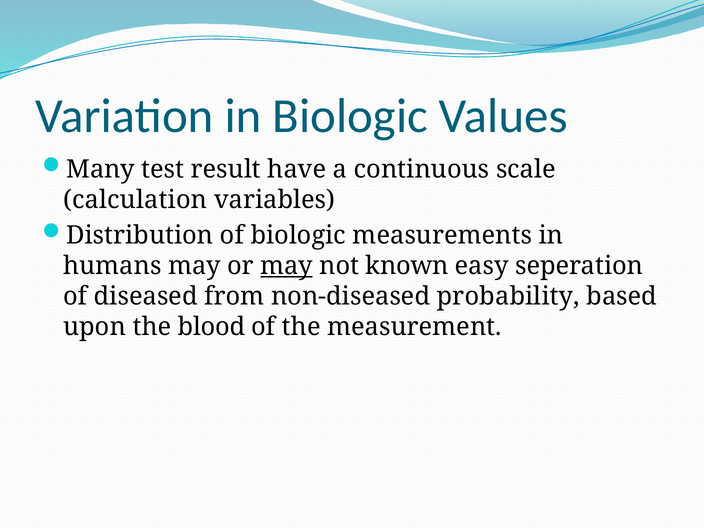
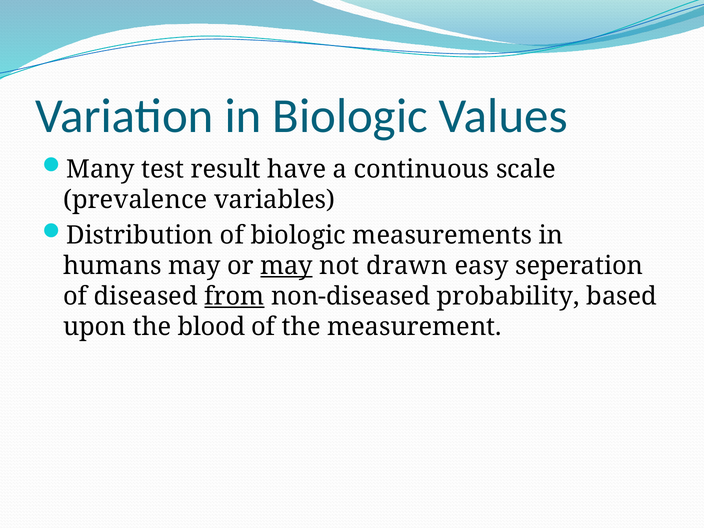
calculation: calculation -> prevalence (135, 200)
known: known -> drawn (407, 266)
from underline: none -> present (234, 297)
